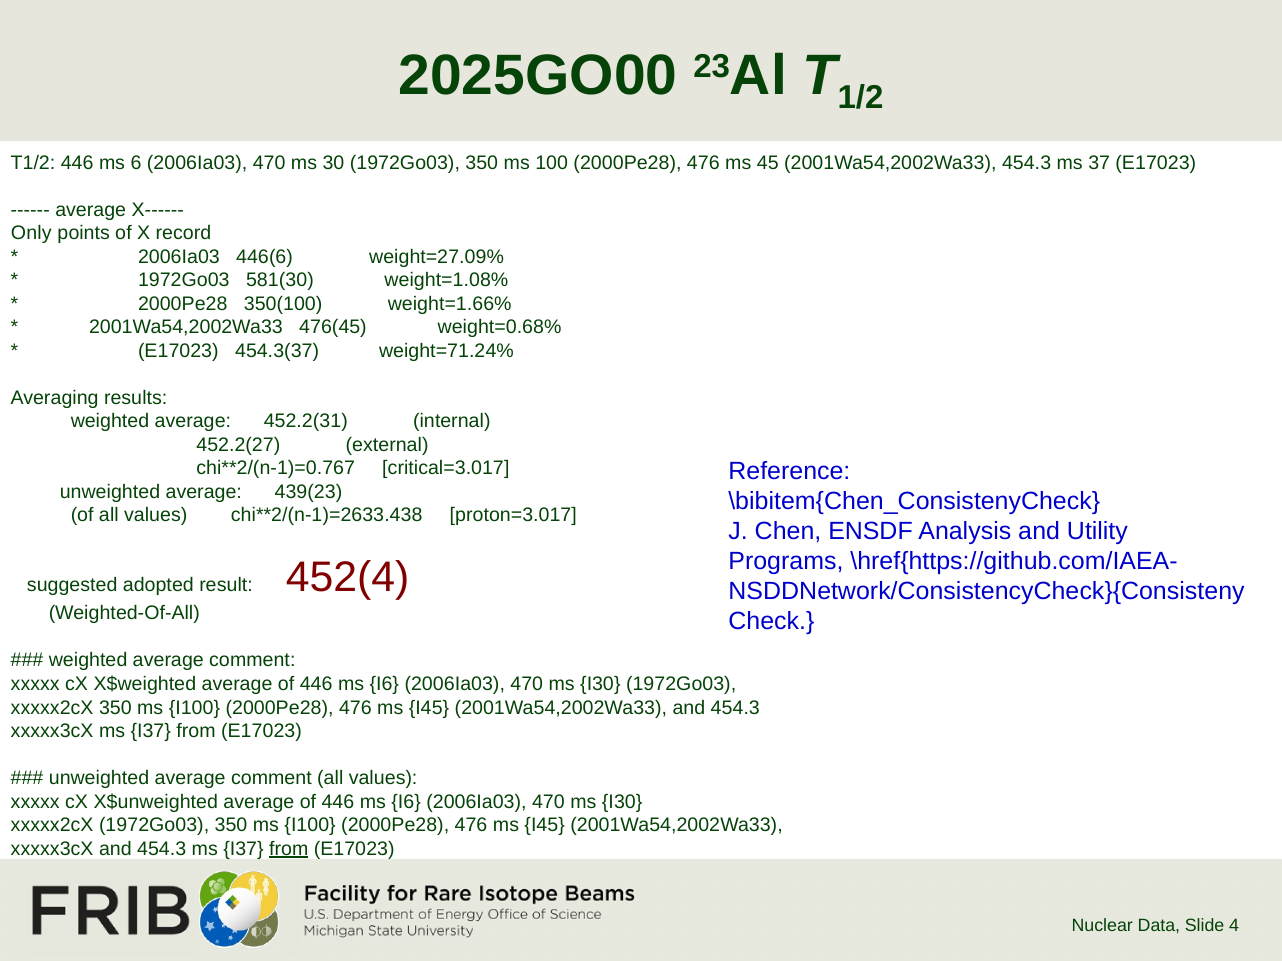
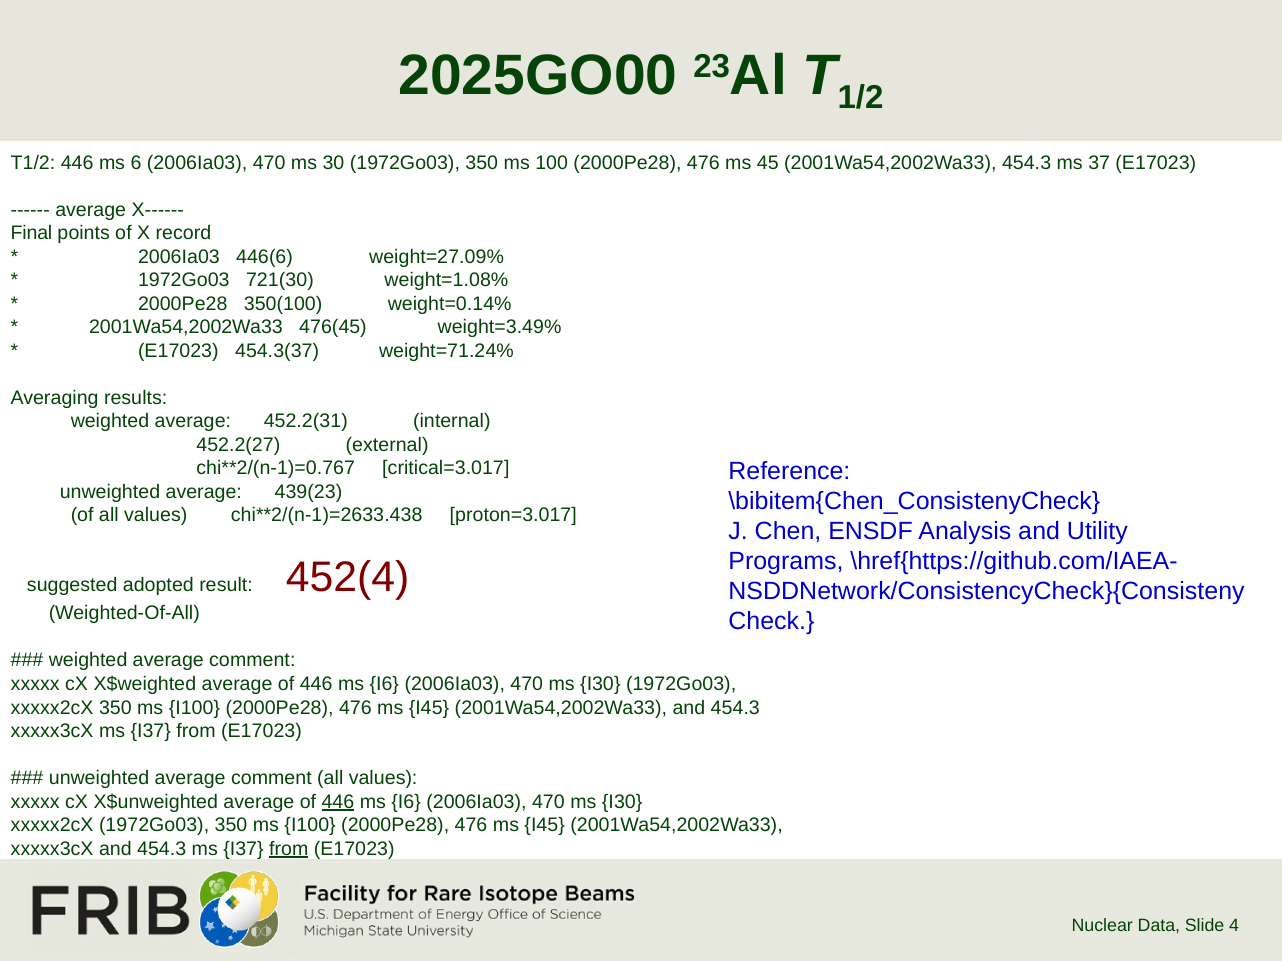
Only: Only -> Final (31, 233)
581(30: 581(30 -> 721(30 (280, 280)
weight=1.66%: weight=1.66% -> weight=0.14% (450, 304)
weight=0.68%: weight=0.68% -> weight=3.49% (500, 327)
446 underline: none -> present (338, 802)
